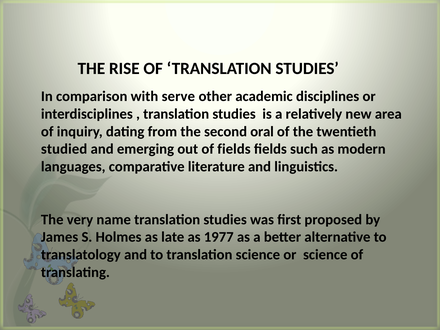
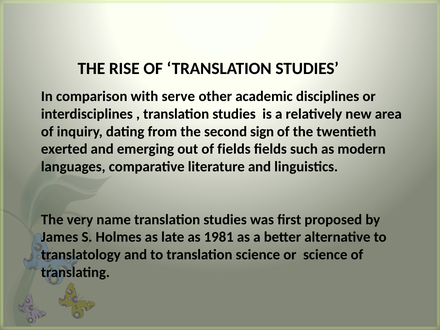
oral: oral -> sign (262, 132)
studied: studied -> exerted (64, 149)
1977: 1977 -> 1981 (219, 237)
